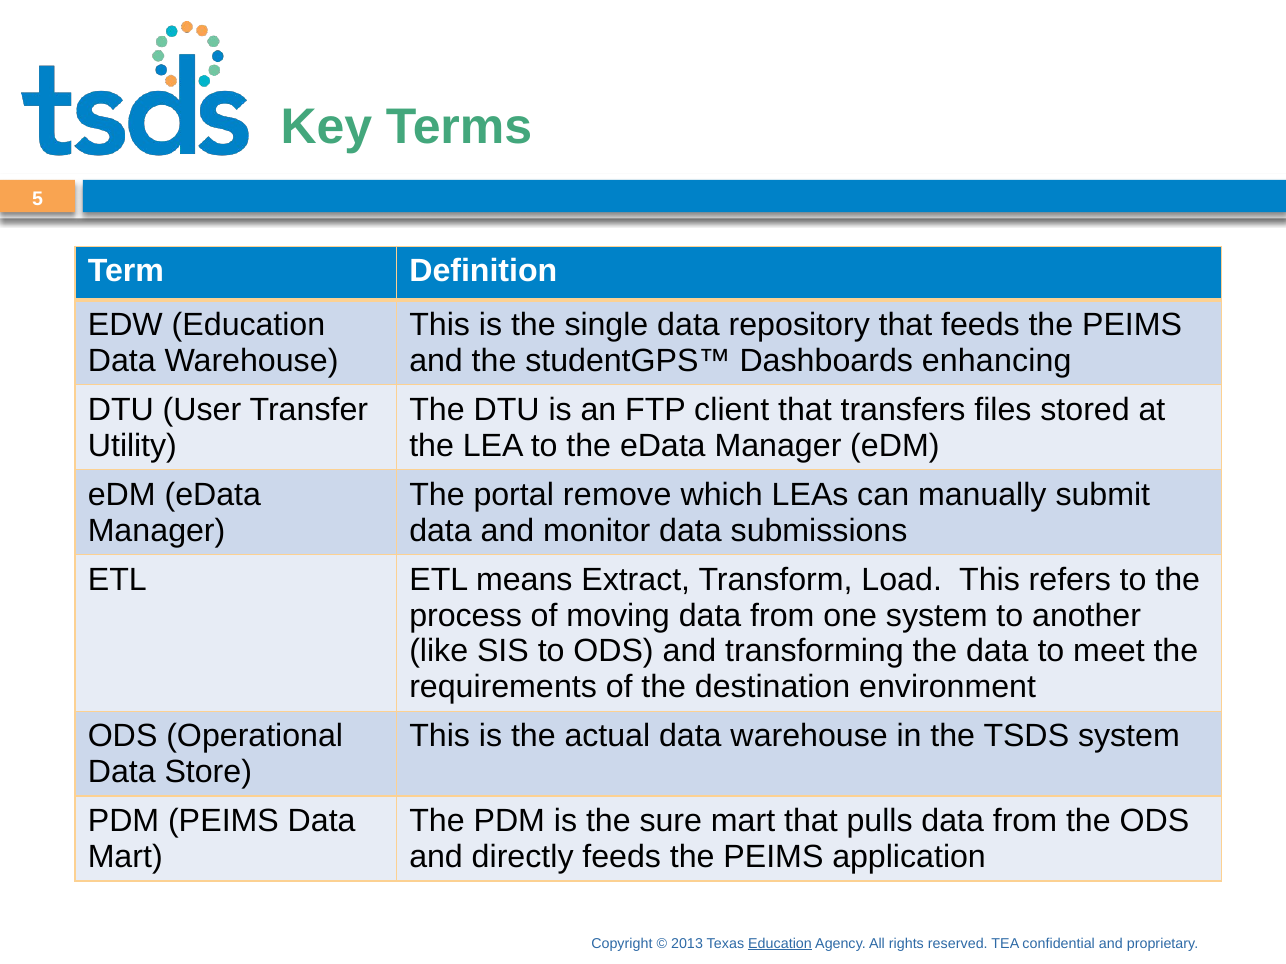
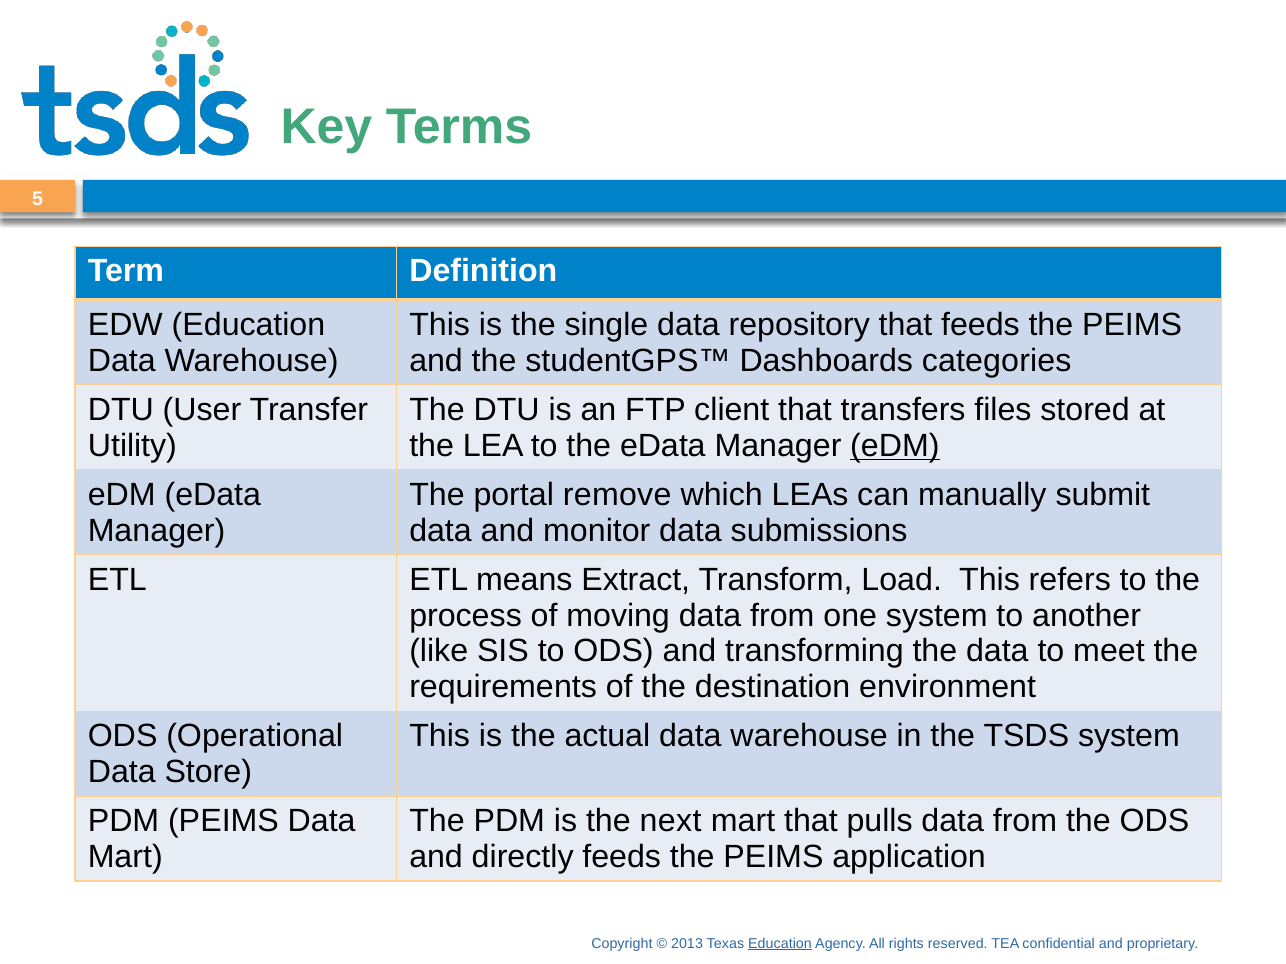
enhancing: enhancing -> categories (997, 361)
eDM underline: none -> present (895, 446)
sure: sure -> next (671, 822)
